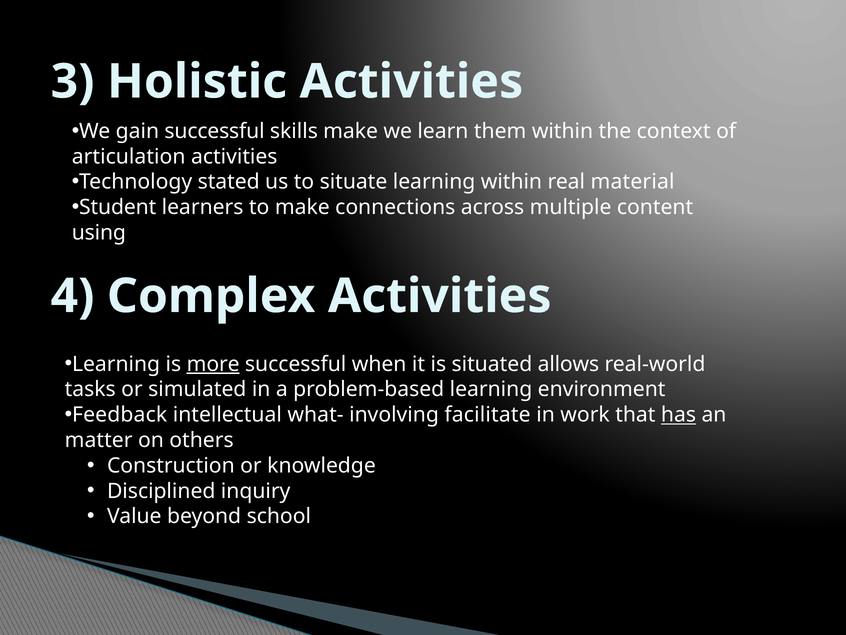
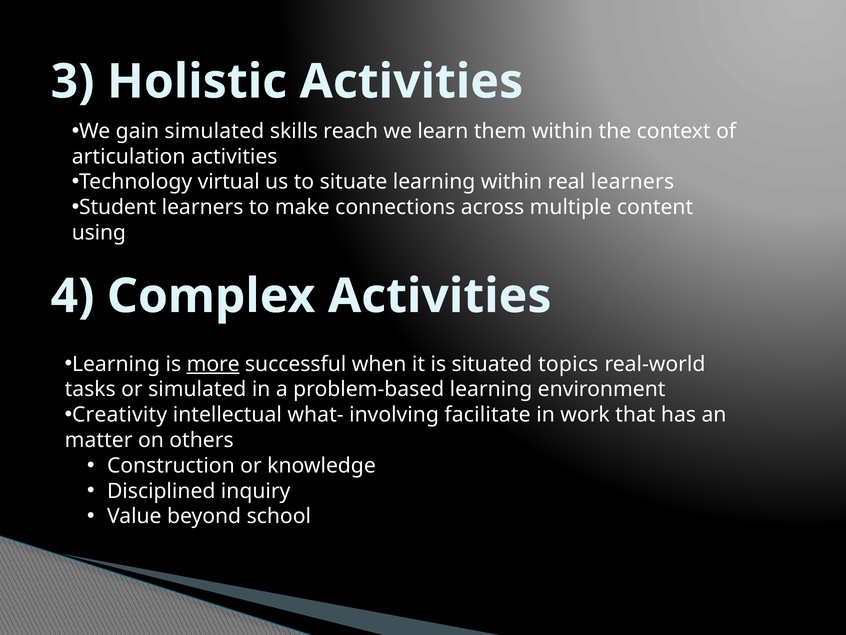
gain successful: successful -> simulated (214, 131)
skills make: make -> reach (351, 131)
stated: stated -> virtual (229, 182)
real material: material -> learners (633, 182)
allows: allows -> topics (568, 364)
Feedback: Feedback -> Creativity (120, 415)
has underline: present -> none (678, 415)
